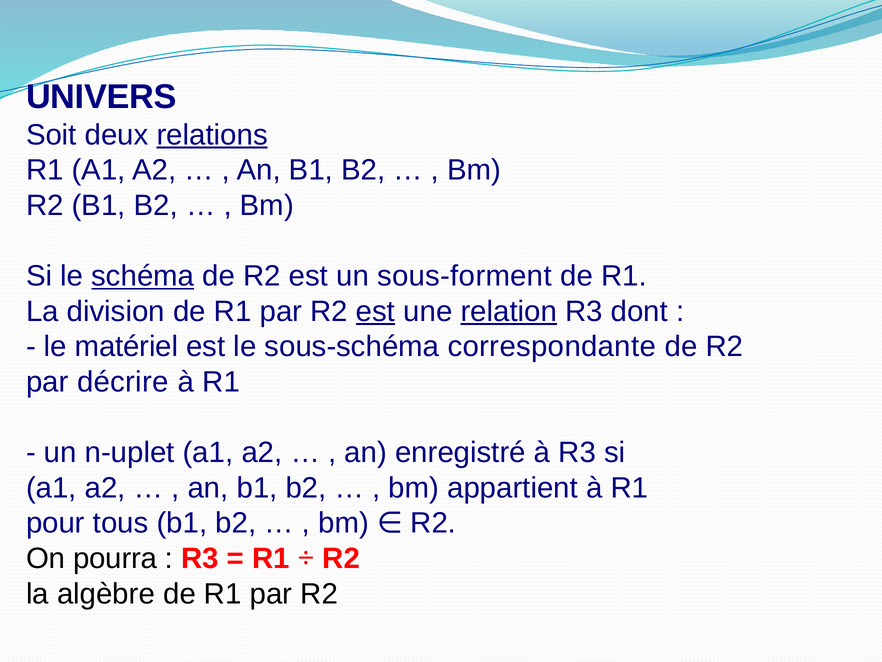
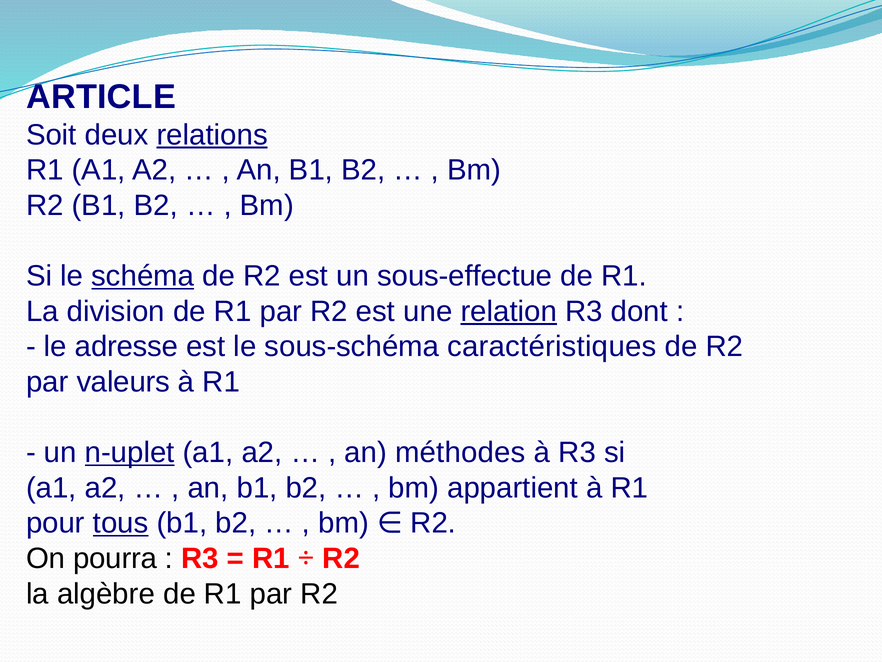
UNIVERS: UNIVERS -> ARTICLE (101, 97)
sous-forment: sous-forment -> sous-effectue (465, 276)
est underline: present -> none (376, 311)
matériel: matériel -> adresse (127, 346)
correspondante: correspondante -> caractéristiques (552, 346)
décrire: décrire -> valeurs (123, 382)
n-uplet underline: none -> present (130, 452)
enregistré: enregistré -> méthodes (460, 452)
tous underline: none -> present (121, 523)
